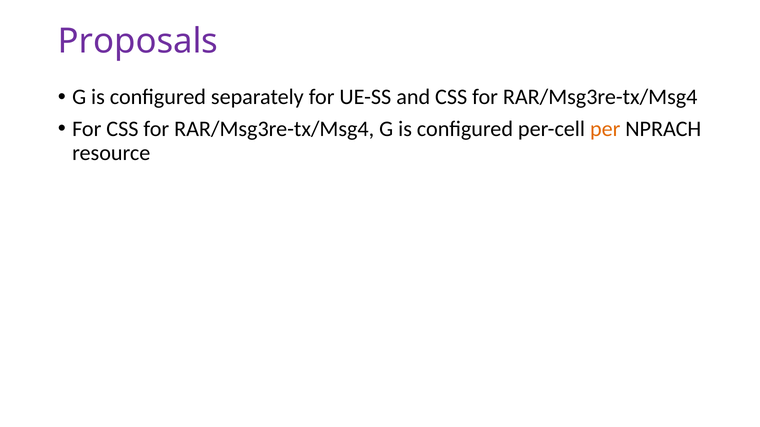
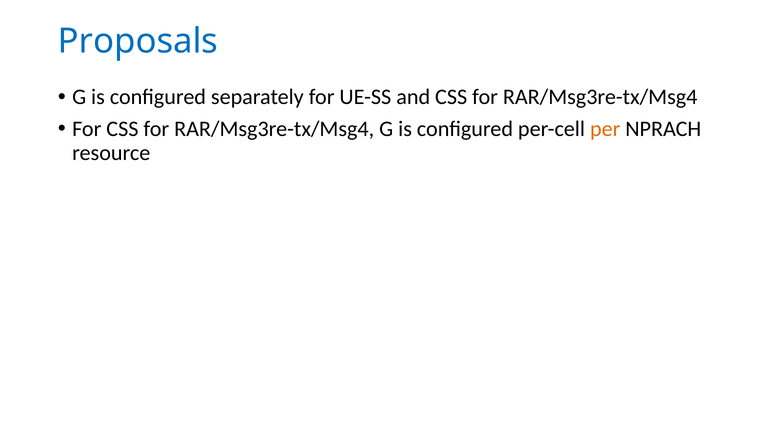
Proposals colour: purple -> blue (138, 41)
